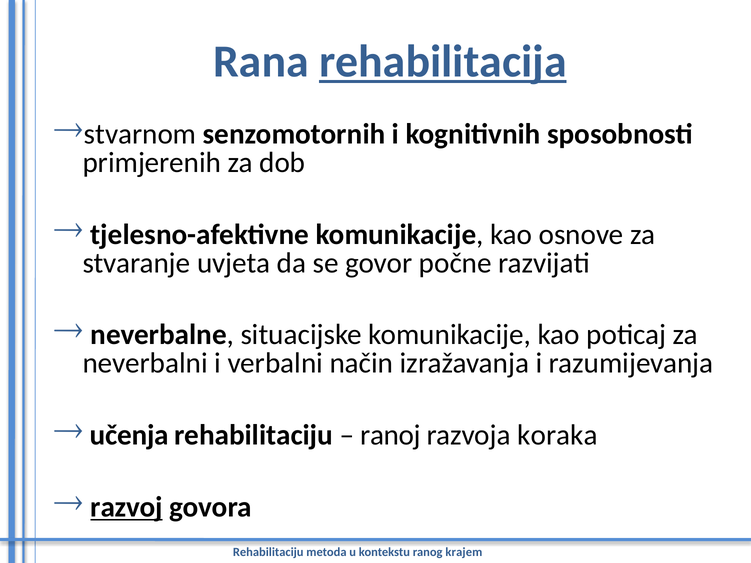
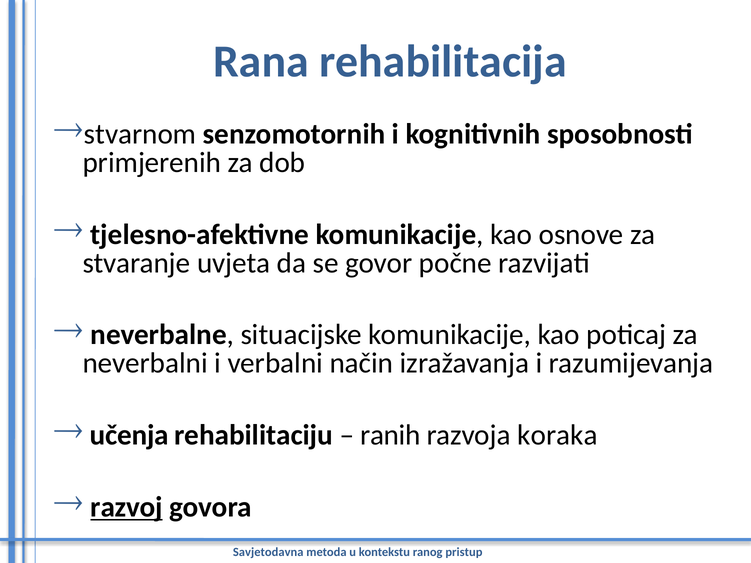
rehabilitacija underline: present -> none (443, 62)
ranoj: ranoj -> ranih (390, 435)
Rehabilitaciju: Rehabilitaciju -> Savjetodavna (268, 552)
krajem: krajem -> pristup (464, 552)
